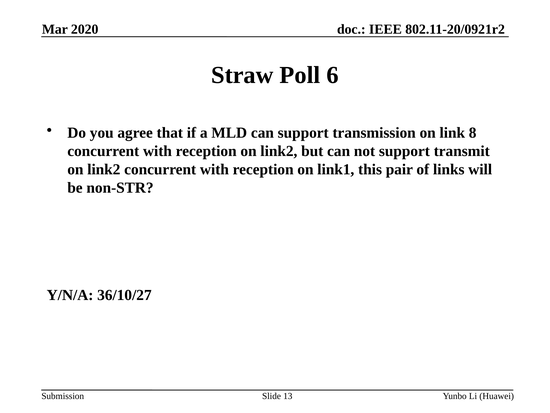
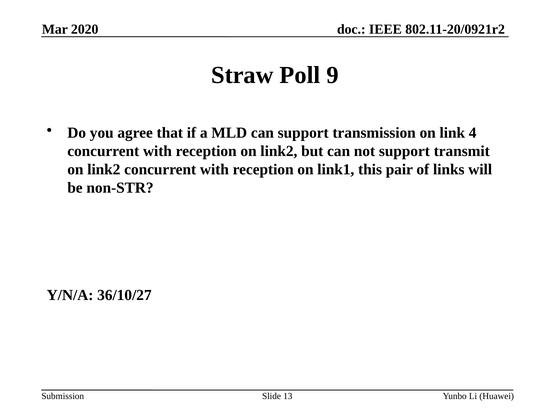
6: 6 -> 9 (333, 75)
8: 8 -> 4 (473, 133)
